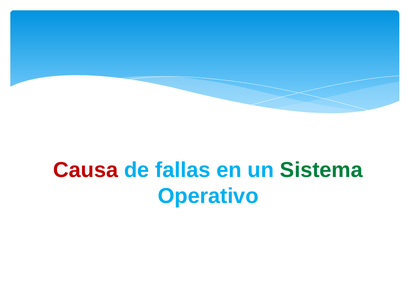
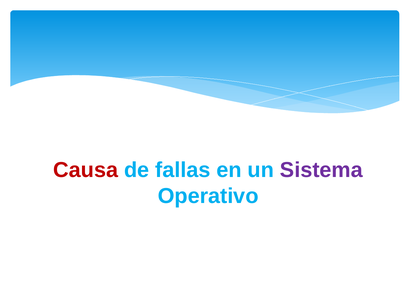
Sistema colour: green -> purple (321, 170)
